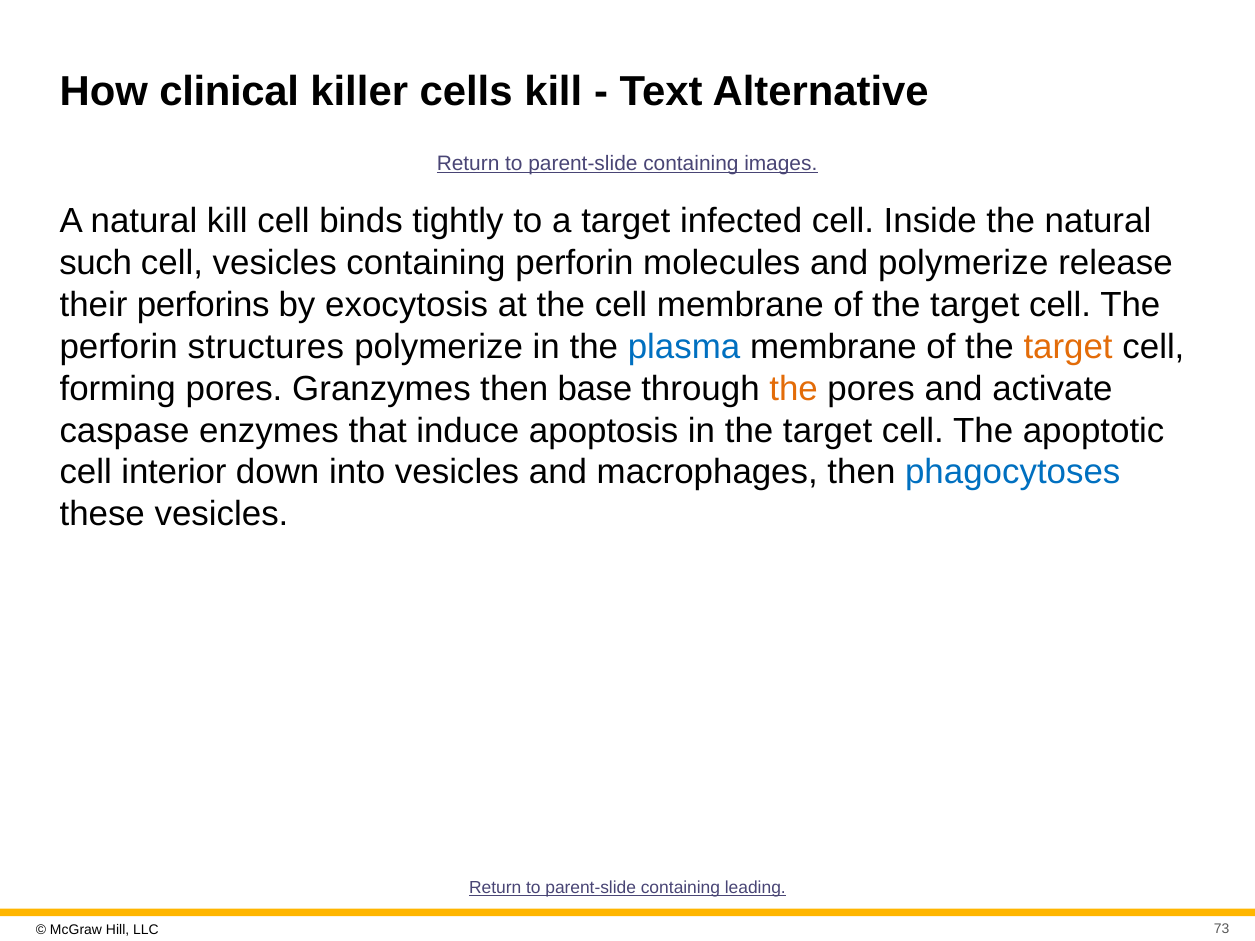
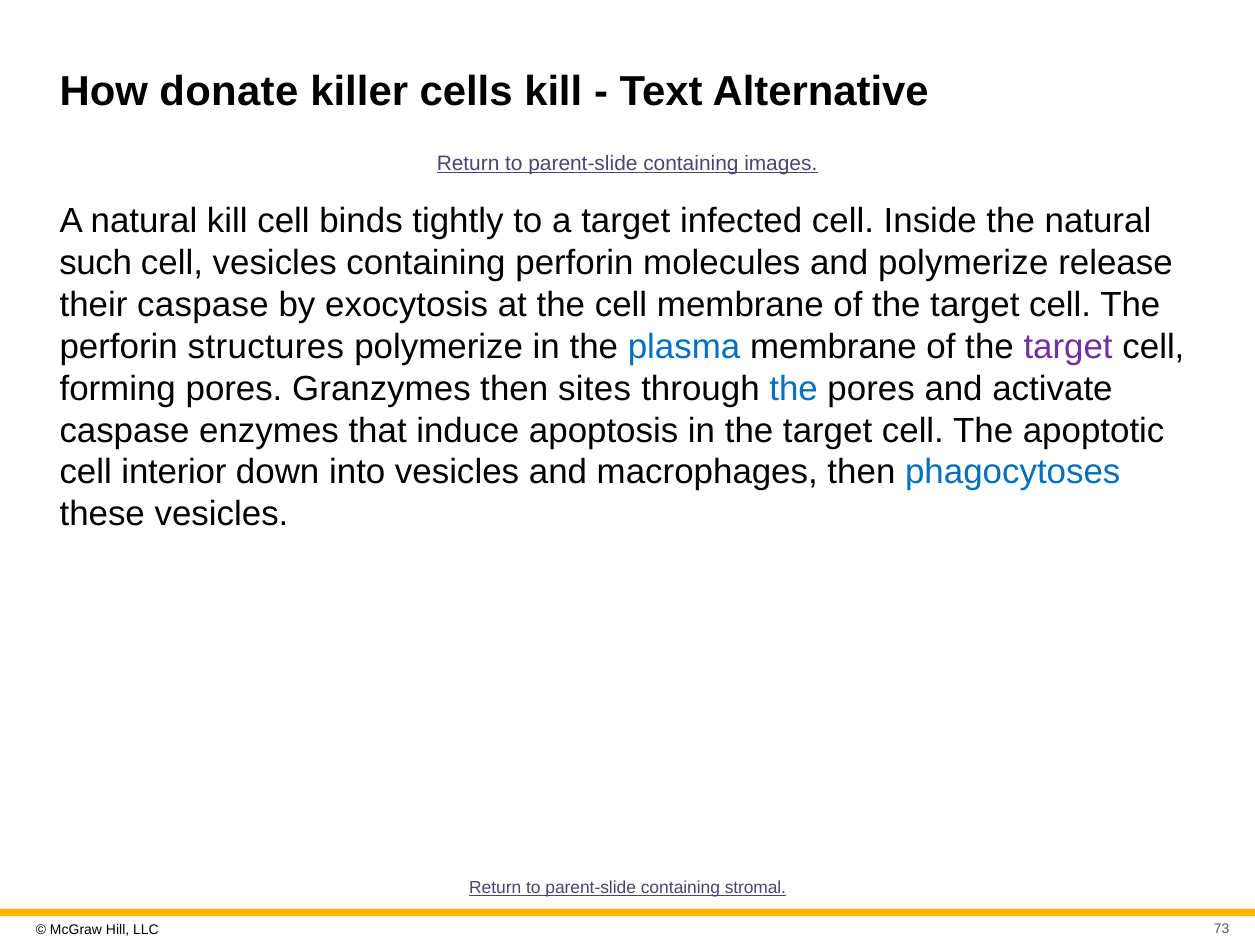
clinical: clinical -> donate (229, 91)
their perforins: perforins -> caspase (203, 305)
target colour: orange -> purple (1068, 347)
base: base -> sites (595, 389)
the colour: orange -> blue (794, 389)
leading: leading -> stromal (755, 888)
